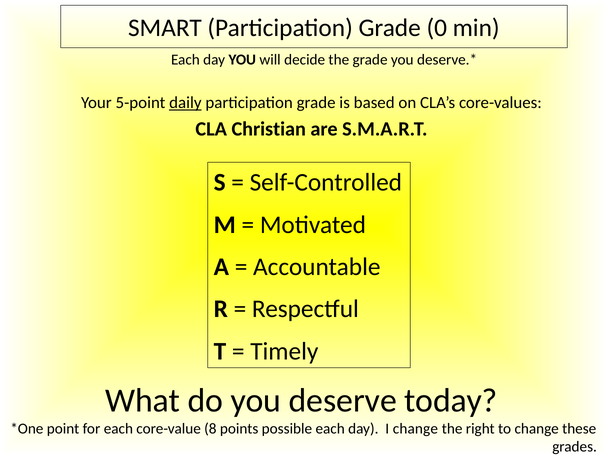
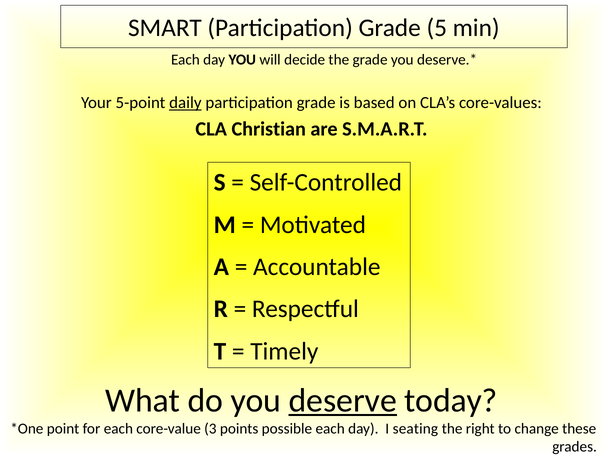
0: 0 -> 5 (437, 28)
deserve underline: none -> present (343, 401)
8: 8 -> 3 (210, 429)
I change: change -> seating (415, 429)
